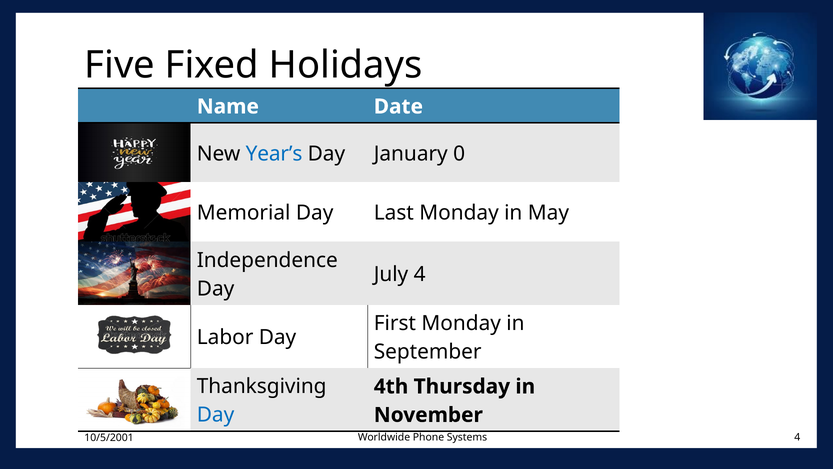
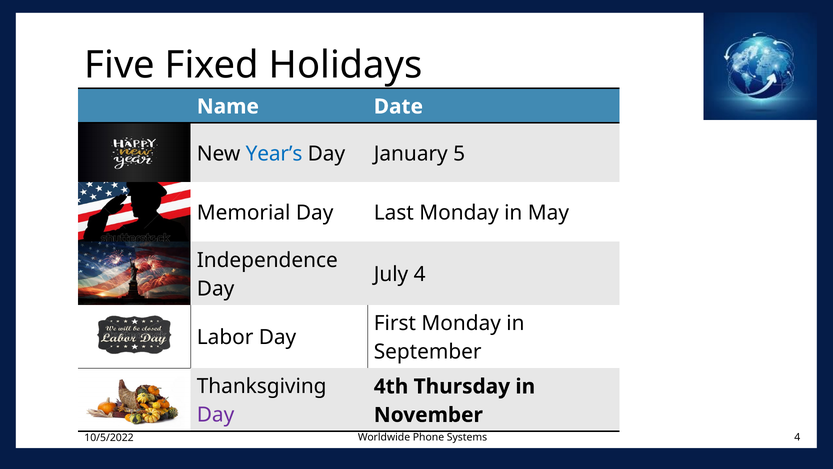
0: 0 -> 5 (459, 154)
Day colour: blue -> purple (216, 415)
10/5/2001: 10/5/2001 -> 10/5/2022 (109, 437)
